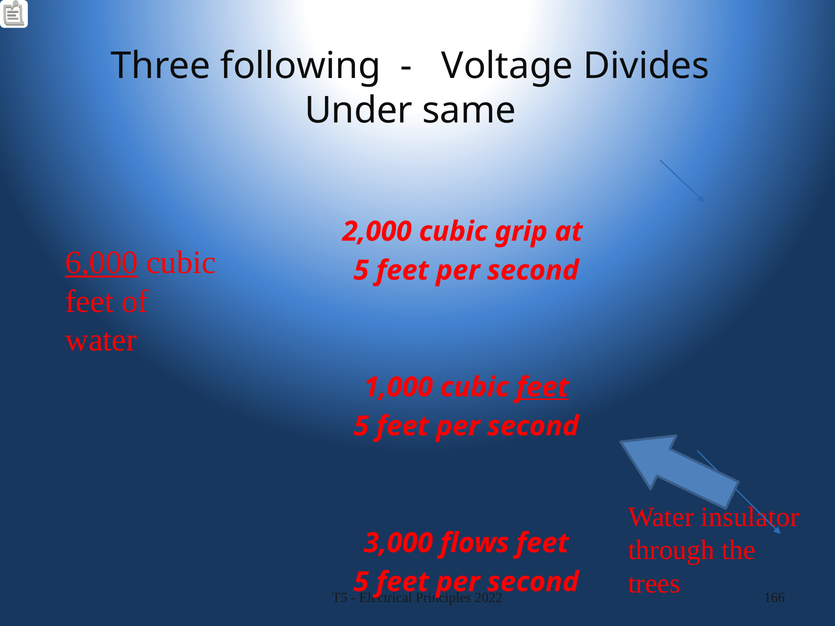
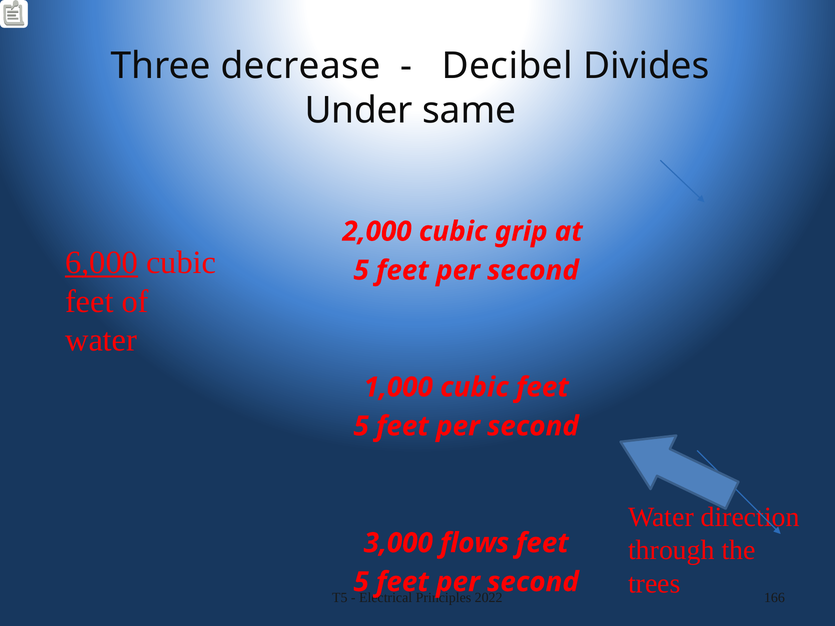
following: following -> decrease (301, 66)
Voltage: Voltage -> Decibel (507, 66)
feet underline: present -> none (542, 387)
insulator: insulator -> direction (750, 517)
